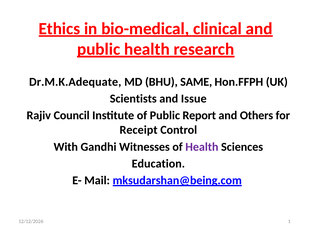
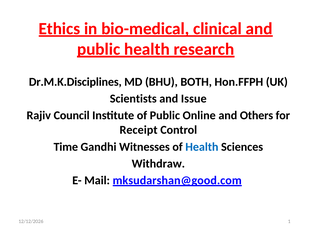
Dr.M.K.Adequate: Dr.M.K.Adequate -> Dr.M.K.Disciplines (75, 82)
SAME: SAME -> BOTH (196, 82)
Report: Report -> Online (199, 115)
With: With -> Time (66, 147)
Health colour: purple -> blue (202, 147)
Education: Education -> Withdraw (158, 163)
mksudarshan@being.com: mksudarshan@being.com -> mksudarshan@good.com (177, 180)
